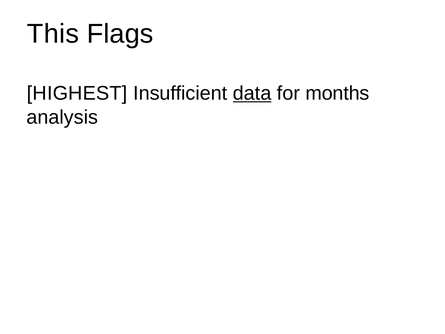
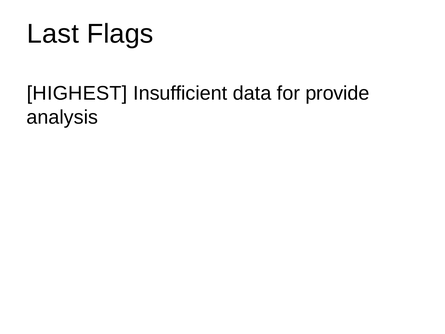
This: This -> Last (53, 34)
data underline: present -> none (252, 93)
months: months -> provide (337, 93)
